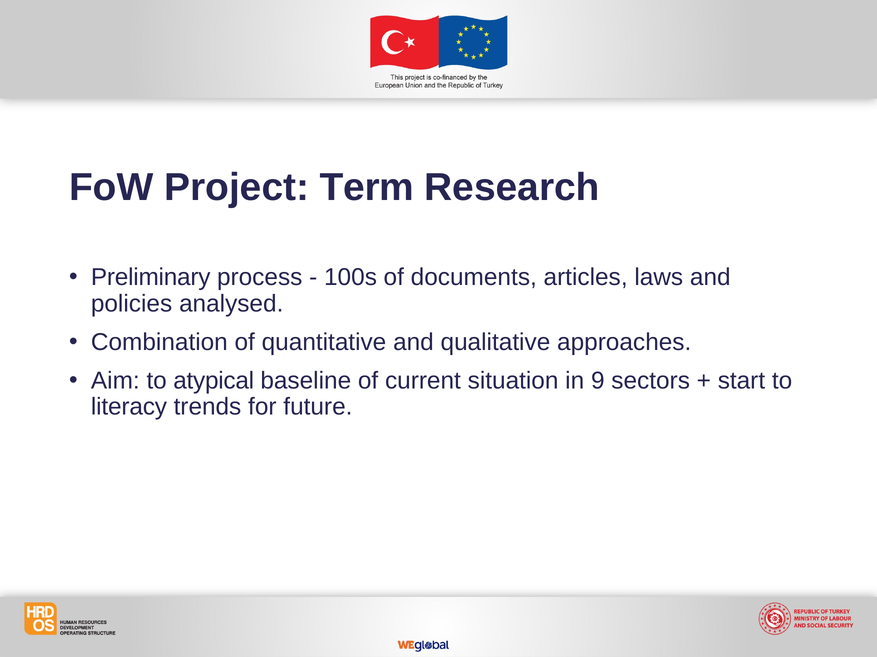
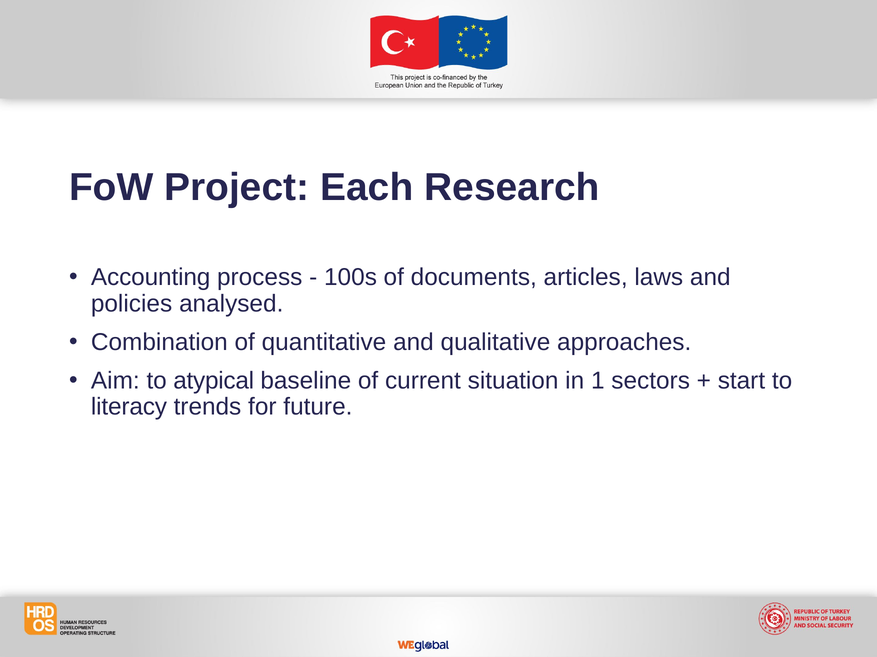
Term: Term -> Each (367, 187)
Preliminary: Preliminary -> Accounting (151, 278)
9: 9 -> 1 (598, 381)
